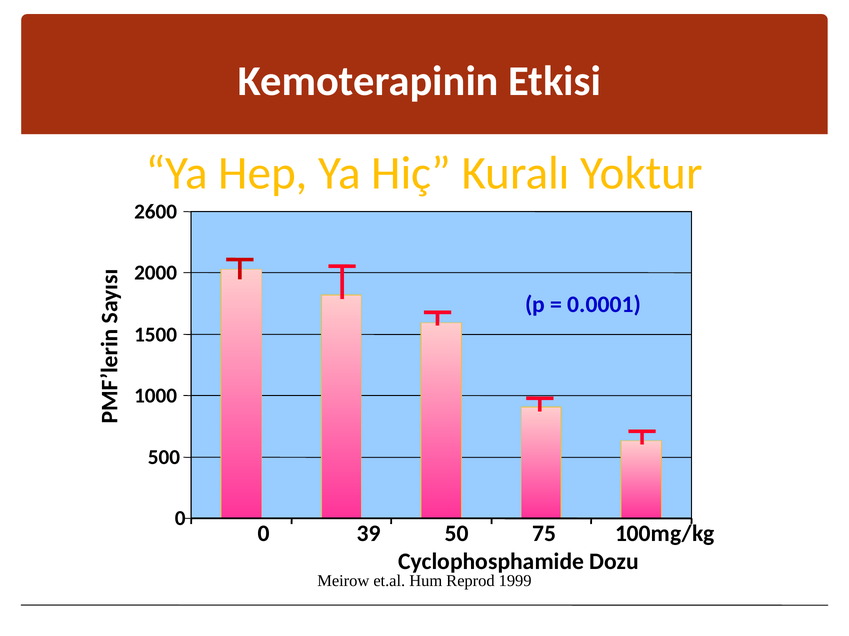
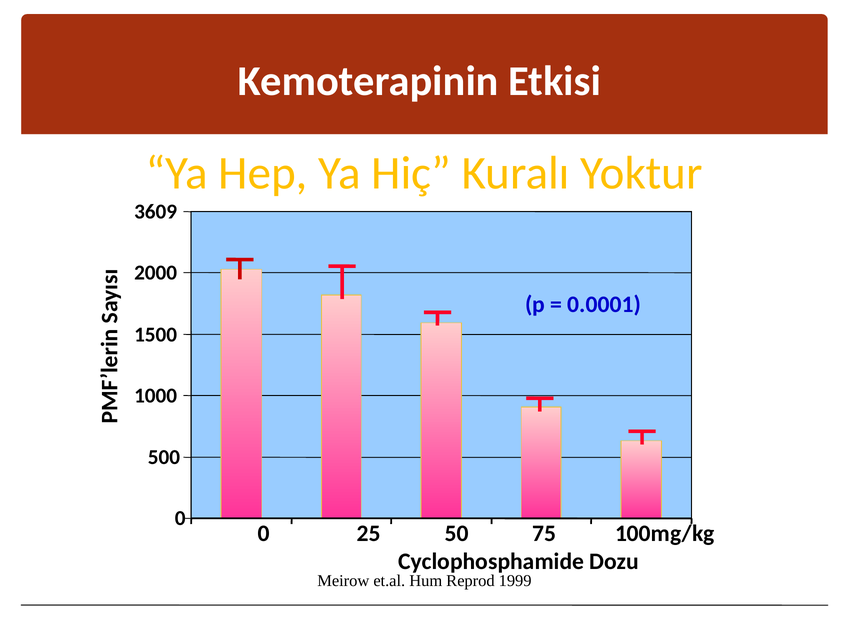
2600: 2600 -> 3609 (156, 212)
39: 39 -> 25 (369, 534)
